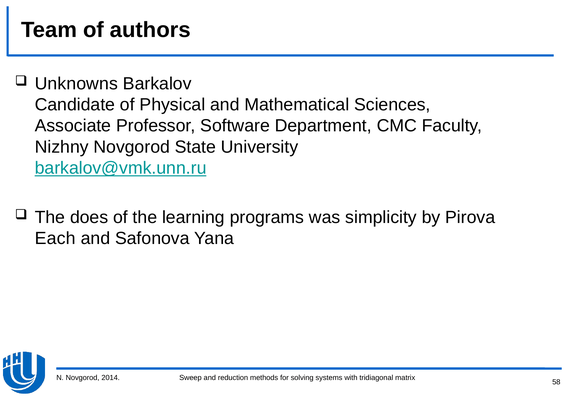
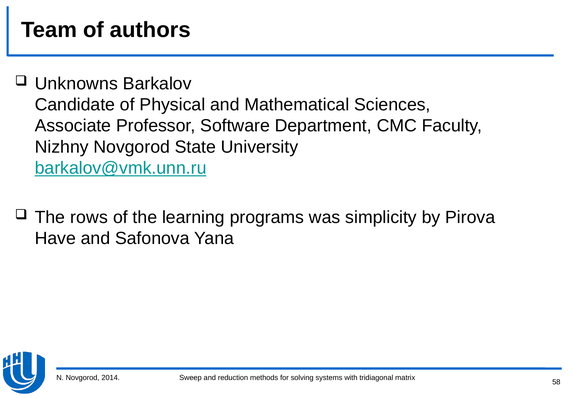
does: does -> rows (89, 218)
Each: Each -> Have (55, 239)
